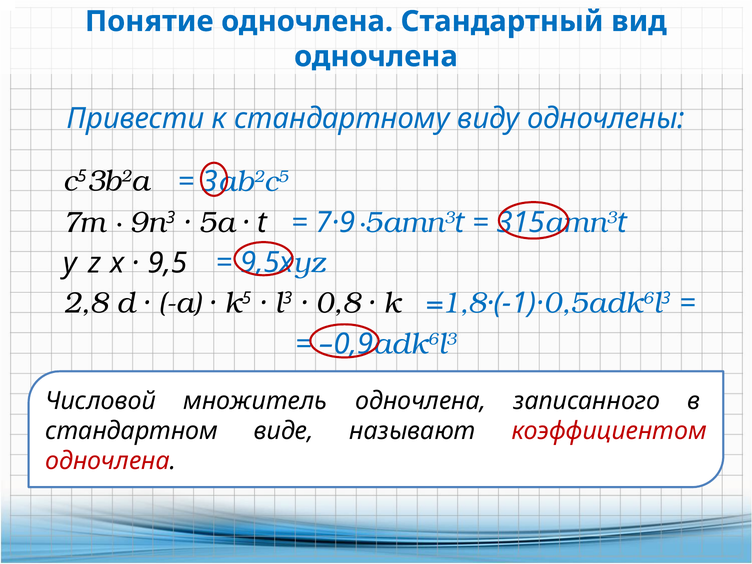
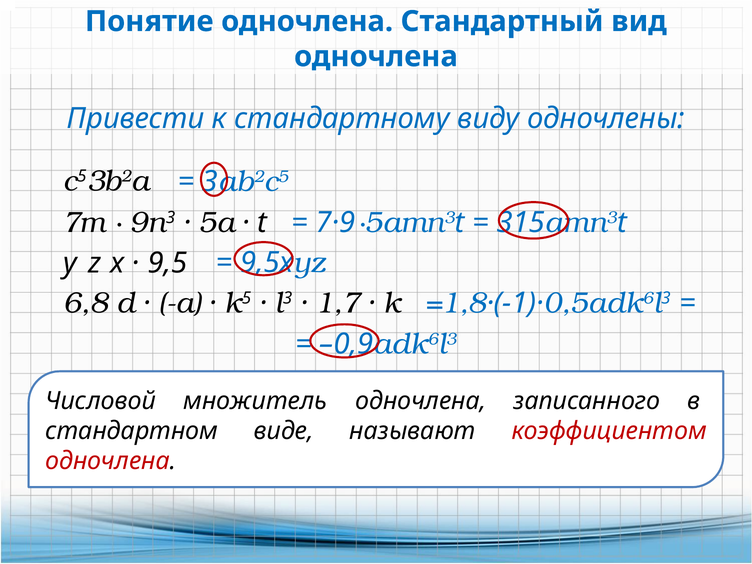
2,8: 2,8 -> 6,8 (86, 303)
0,8: 0,8 -> 1,7 (338, 303)
